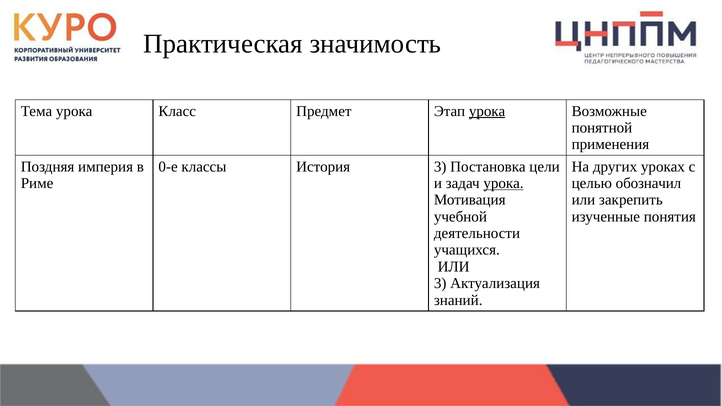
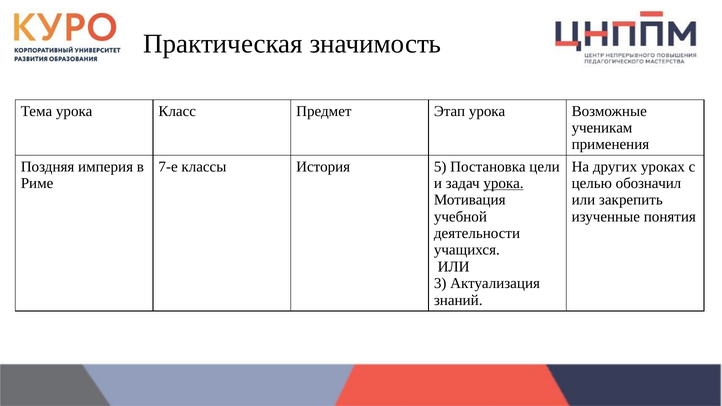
урока underline: present -> none (487, 111)
понятной: понятной -> ученикам (602, 128)
0-е: 0-е -> 7-е (168, 167)
История 3: 3 -> 5 (440, 167)
